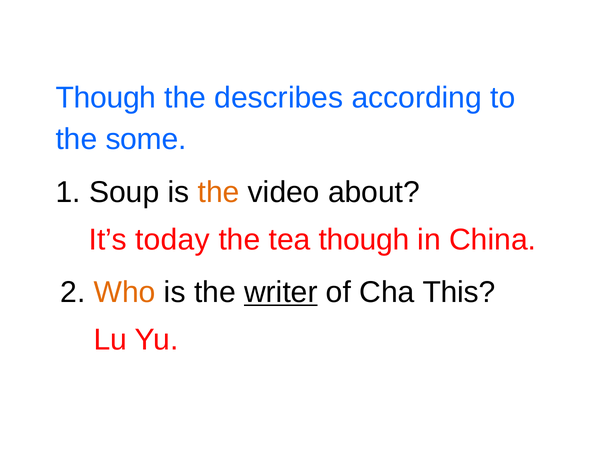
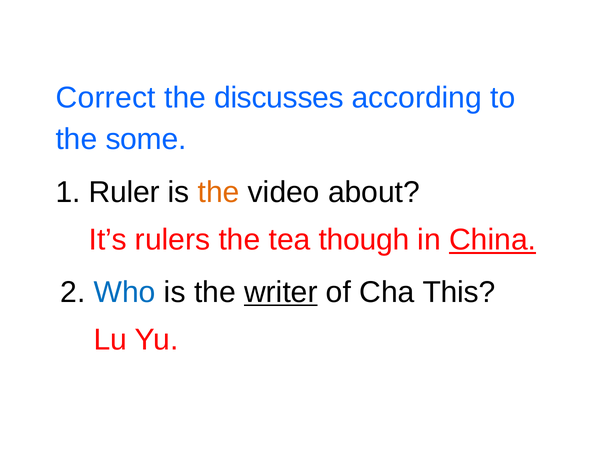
Though: Though -> Correct (106, 98)
describes: describes -> discusses (279, 98)
Soup: Soup -> Ruler (124, 192)
today: today -> rulers (173, 240)
China underline: none -> present (493, 240)
Who colour: orange -> blue (125, 292)
